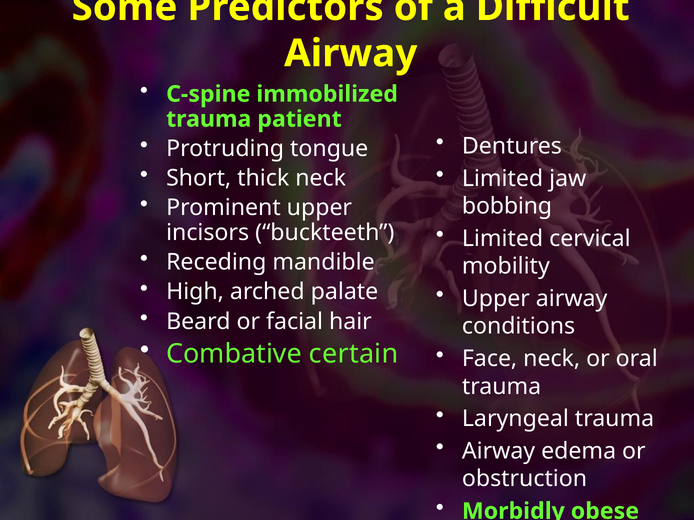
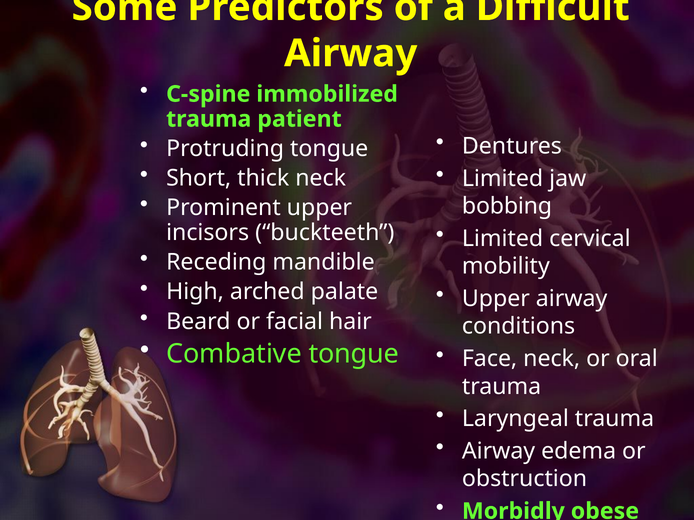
Combative certain: certain -> tongue (354, 354)
